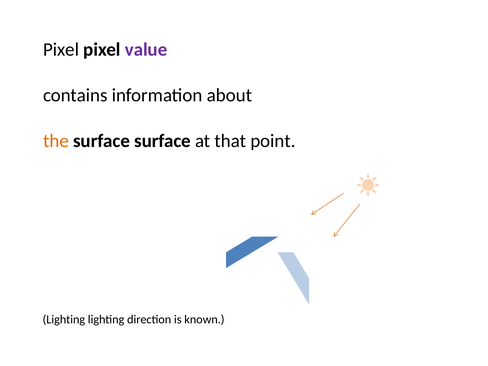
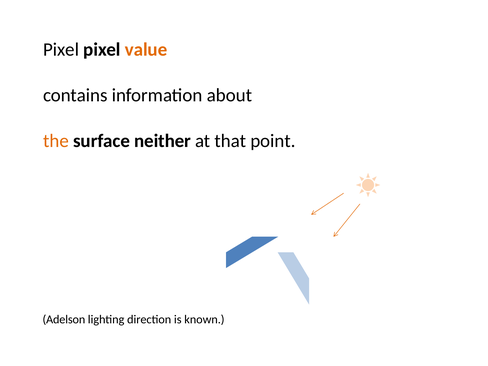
value colour: purple -> orange (146, 50)
surface surface: surface -> neither (163, 141)
Lighting: Lighting -> Adelson (64, 320)
